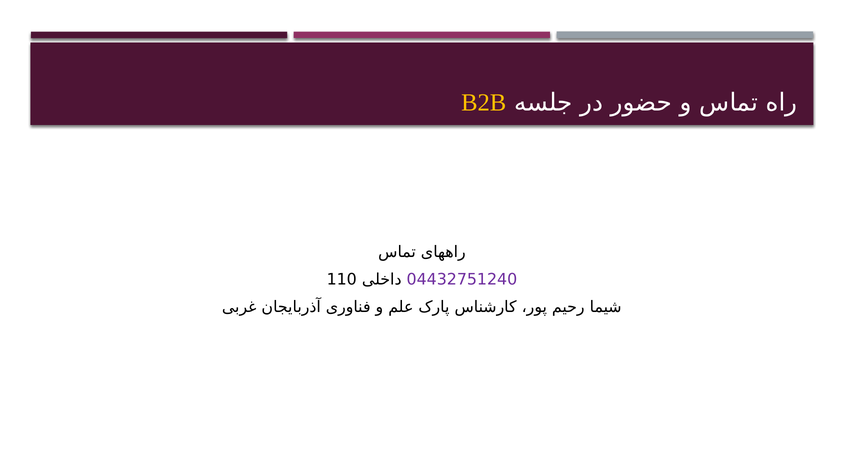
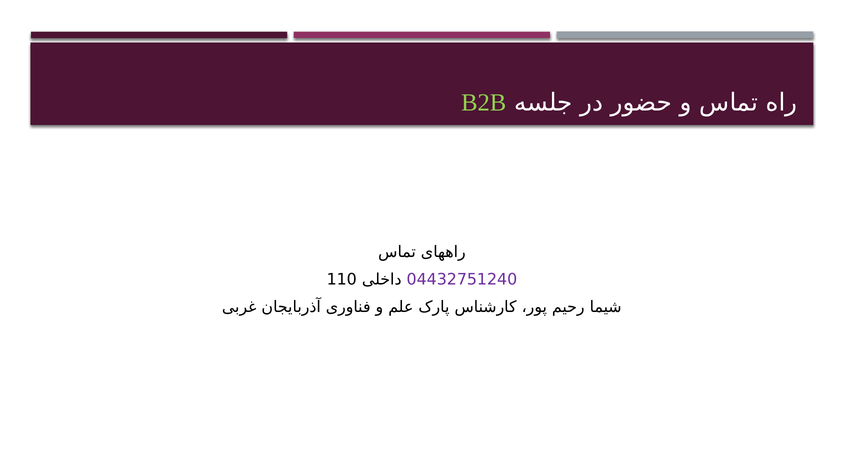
B2B colour: yellow -> light green (484, 103)
